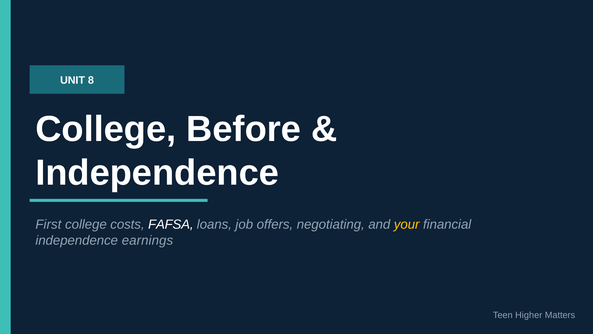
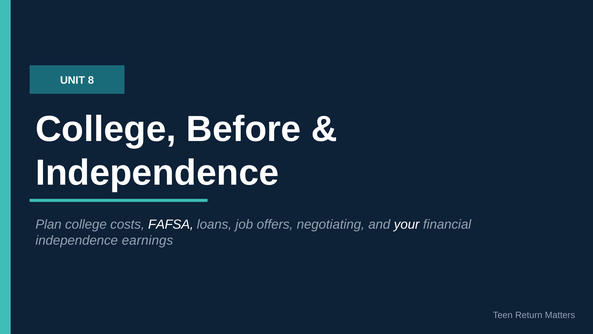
First: First -> Plan (49, 224)
your colour: yellow -> white (407, 224)
Higher: Higher -> Return (529, 315)
